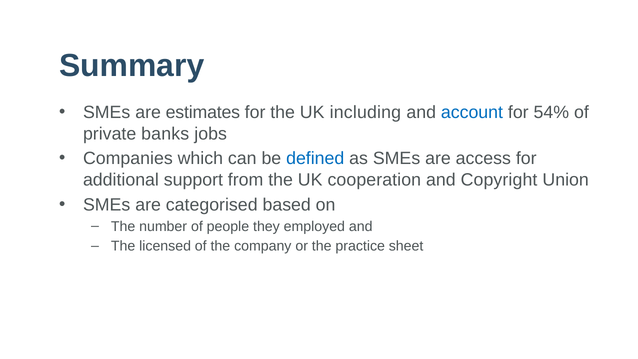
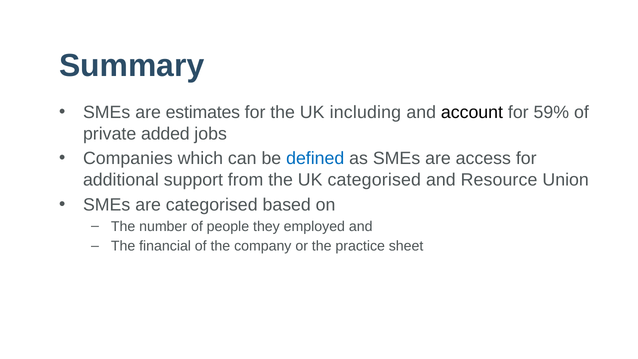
account colour: blue -> black (472, 112)
54%: 54% -> 59% (551, 112)
banks: banks -> added (165, 134)
UK cooperation: cooperation -> categorised (374, 180)
Copyright: Copyright -> Resource (499, 180)
licensed: licensed -> financial (165, 246)
